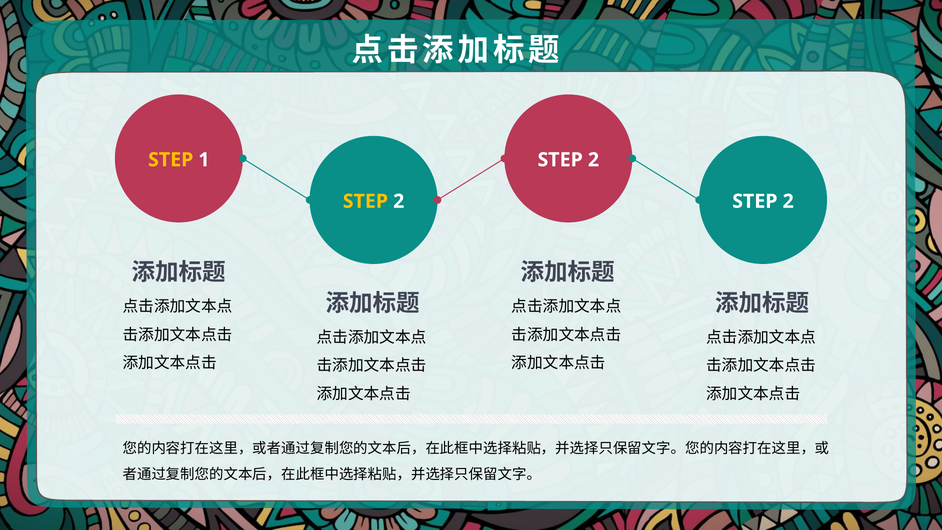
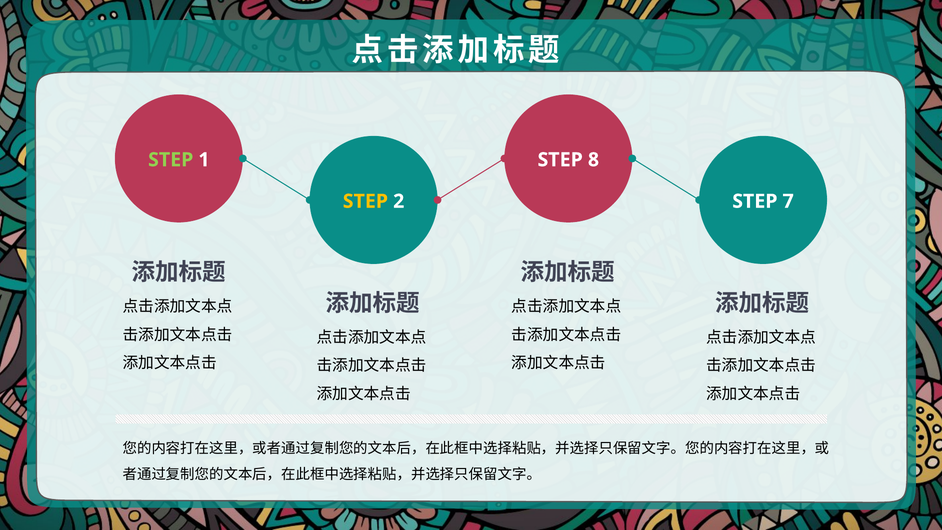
STEP colour: yellow -> light green (171, 160)
2: 2 -> 8 (593, 160)
2: 2 -> 7 (788, 201)
